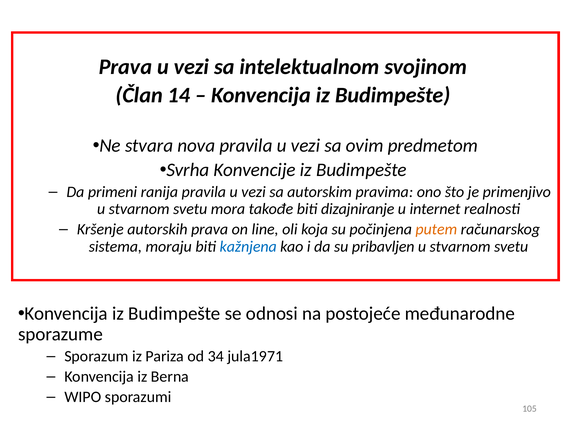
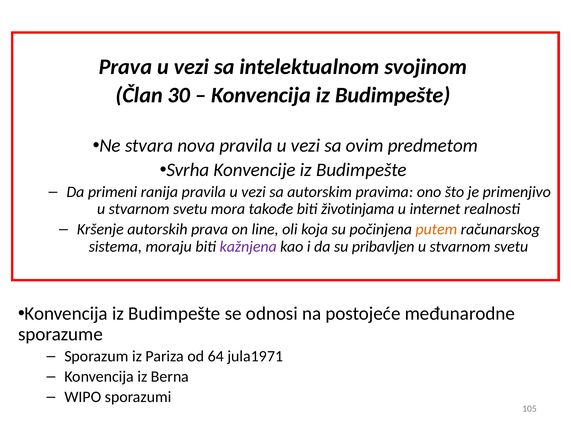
14: 14 -> 30 (179, 95)
dizajniranje: dizajniranje -> životinjama (358, 209)
kažnjena colour: blue -> purple (248, 247)
34: 34 -> 64 (216, 356)
